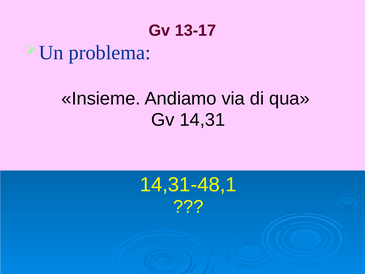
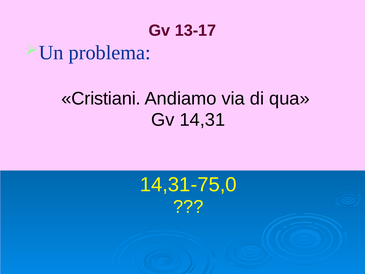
Insieme: Insieme -> Cristiani (101, 98)
14,31-48,1: 14,31-48,1 -> 14,31-75,0 (188, 184)
